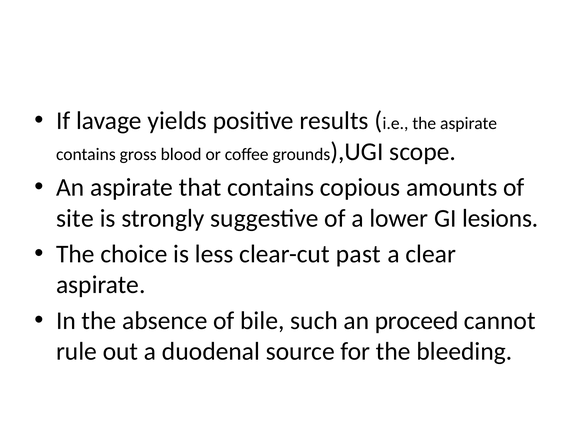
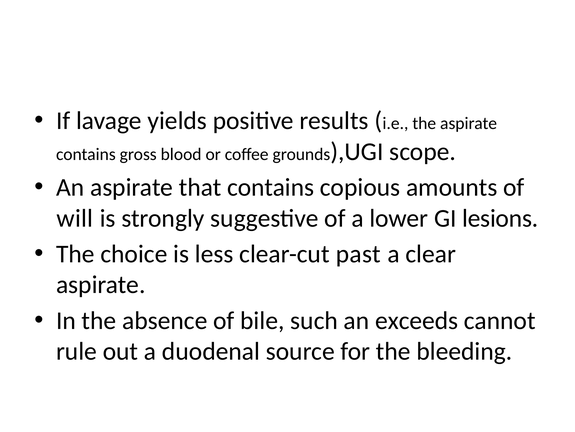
site: site -> will (75, 218)
proceed: proceed -> exceeds (417, 320)
